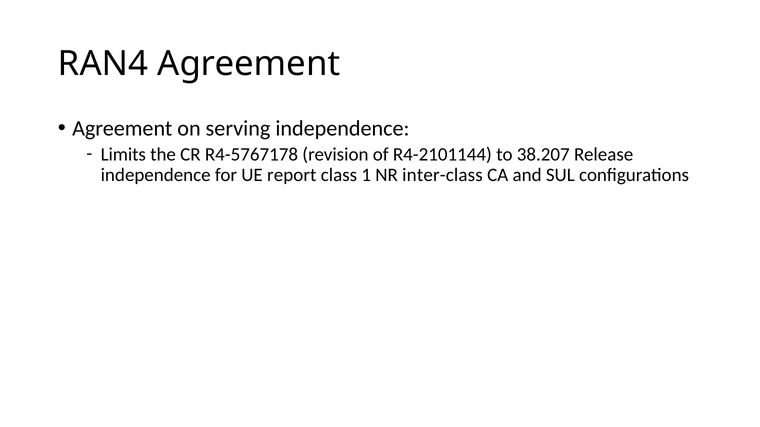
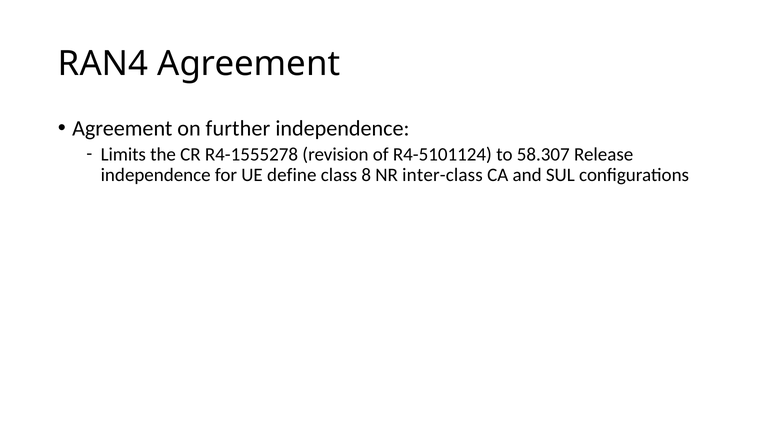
serving: serving -> further (238, 128)
R4-5767178: R4-5767178 -> R4-1555278 (251, 155)
R4-2101144: R4-2101144 -> R4-5101124 (442, 155)
38.207: 38.207 -> 58.307 (543, 155)
report: report -> define (292, 175)
1: 1 -> 8 (366, 175)
